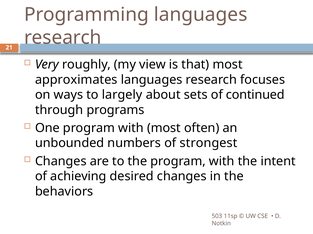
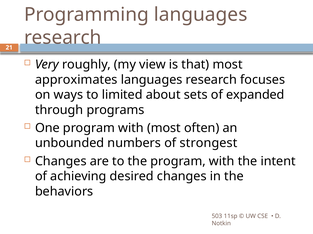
largely: largely -> limited (122, 95)
continued: continued -> expanded (255, 95)
